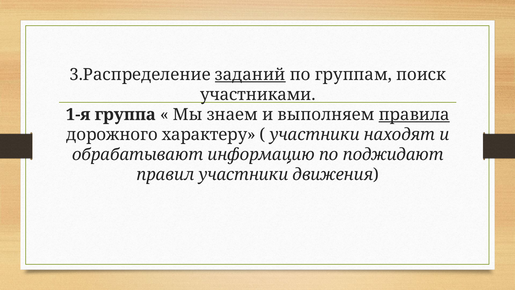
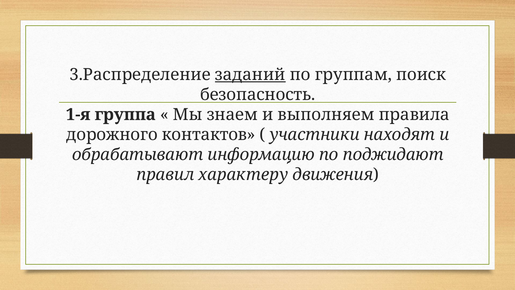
участниками: участниками -> безопасность (258, 94)
правила underline: present -> none (414, 114)
характеру: характеру -> контактов (209, 134)
правил участники: участники -> характеру (243, 174)
